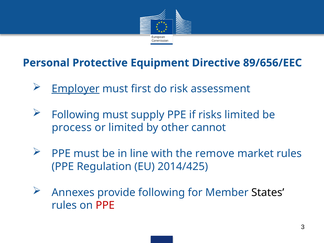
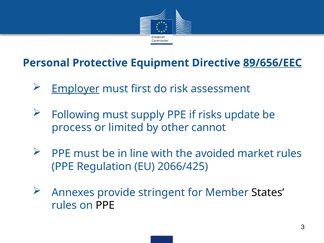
89/656/EEC underline: none -> present (272, 63)
risks limited: limited -> update (242, 115)
remove: remove -> avoided (215, 154)
2014/425: 2014/425 -> 2066/425 (183, 167)
provide following: following -> stringent (162, 192)
PPE colour: red -> black (105, 205)
